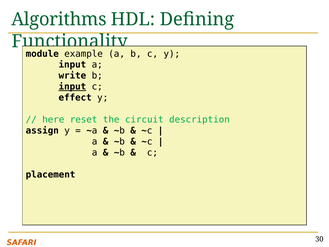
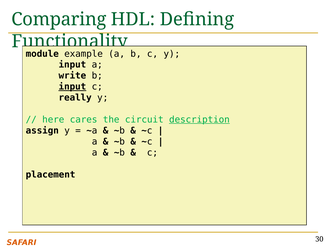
Algorithms: Algorithms -> Comparing (59, 19)
effect: effect -> really (75, 98)
reset: reset -> cares (84, 120)
description underline: none -> present (199, 120)
